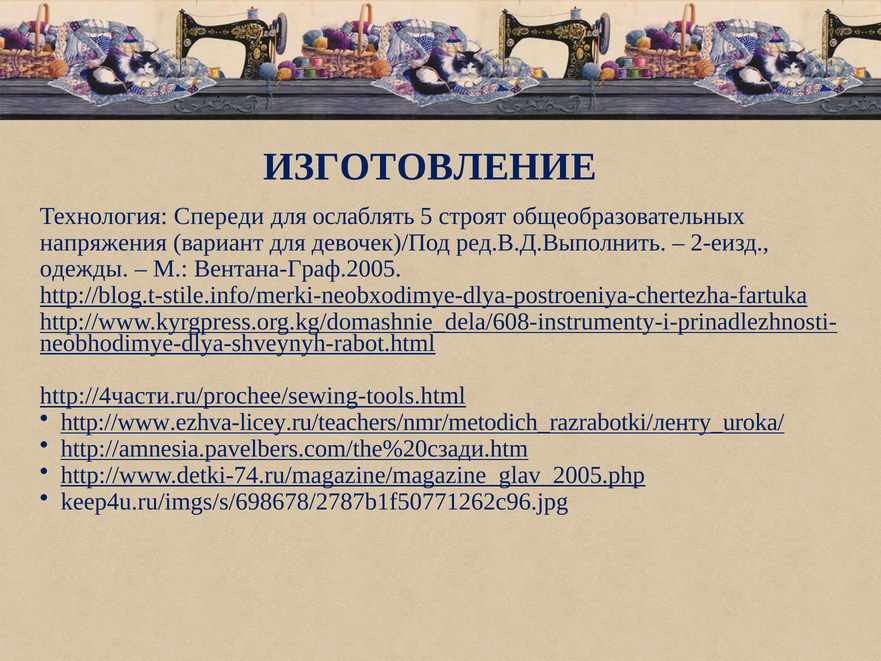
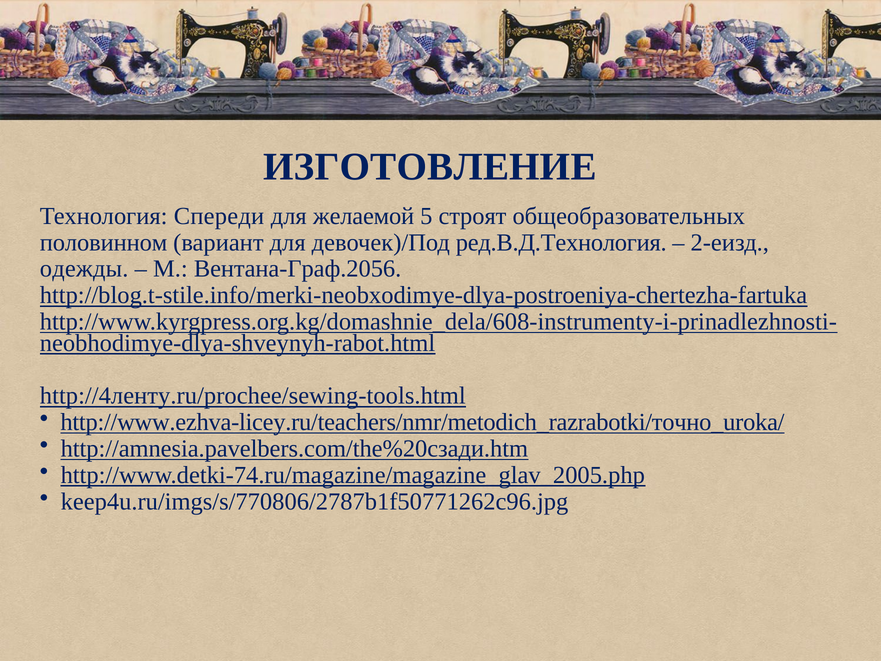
ослаблять: ослаблять -> желаемой (364, 216)
напряжения: напряжения -> половинном (104, 242)
ред.В.Д.Выполнить: ред.В.Д.Выполнить -> ред.В.Д.Технология (561, 242)
Вентана-Граф.2005: Вентана-Граф.2005 -> Вентана-Граф.2056 (298, 269)
http://4части.ru/prochee/sewing-tools.html: http://4части.ru/prochee/sewing-tools.html -> http://4ленту.ru/prochee/sewing-tools.html (253, 396)
http://www.ezhva-licey.ru/teachers/nmr/metodich_razrabotki/ленту_uroka/: http://www.ezhva-licey.ru/teachers/nmr/metodich_razrabotki/ленту_uroka/ -> http://www.ezhva-licey.ru/teachers/nmr/metodich_razrabotki/точно_uroka/ (422, 422)
keep4u.ru/imgs/s/698678/2787b1f50771262c96.jpg: keep4u.ru/imgs/s/698678/2787b1f50771262c96.jpg -> keep4u.ru/imgs/s/770806/2787b1f50771262c96.jpg (314, 501)
